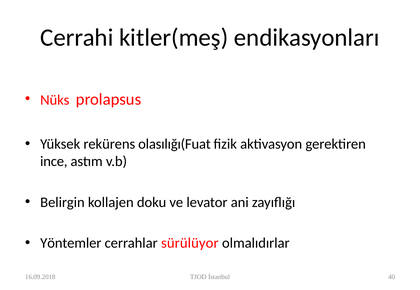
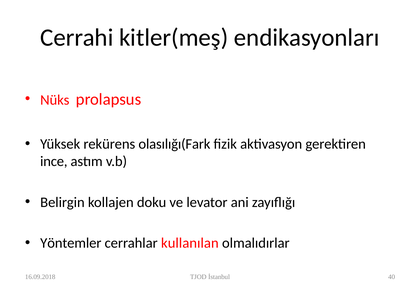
olasılığı(Fuat: olasılığı(Fuat -> olasılığı(Fark (174, 144)
sürülüyor: sürülüyor -> kullanılan (190, 243)
